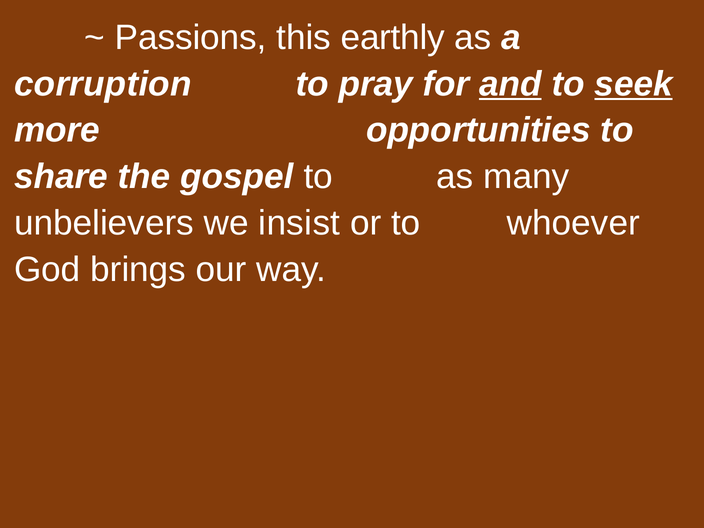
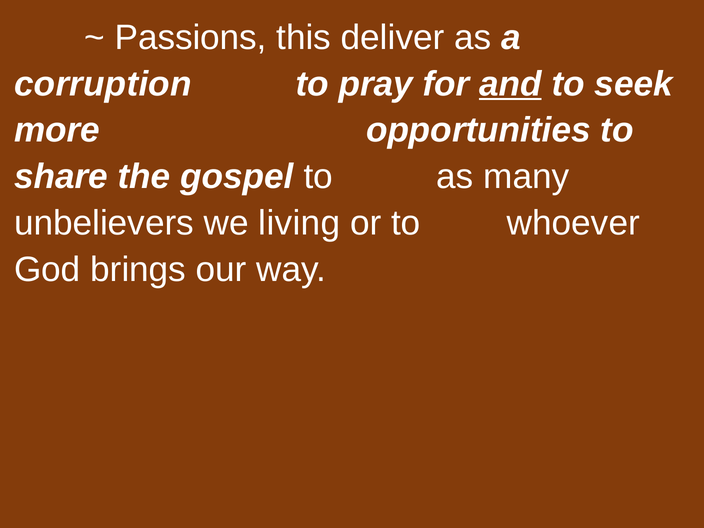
earthly: earthly -> deliver (393, 37)
seek underline: present -> none (634, 84)
insist: insist -> living (299, 223)
